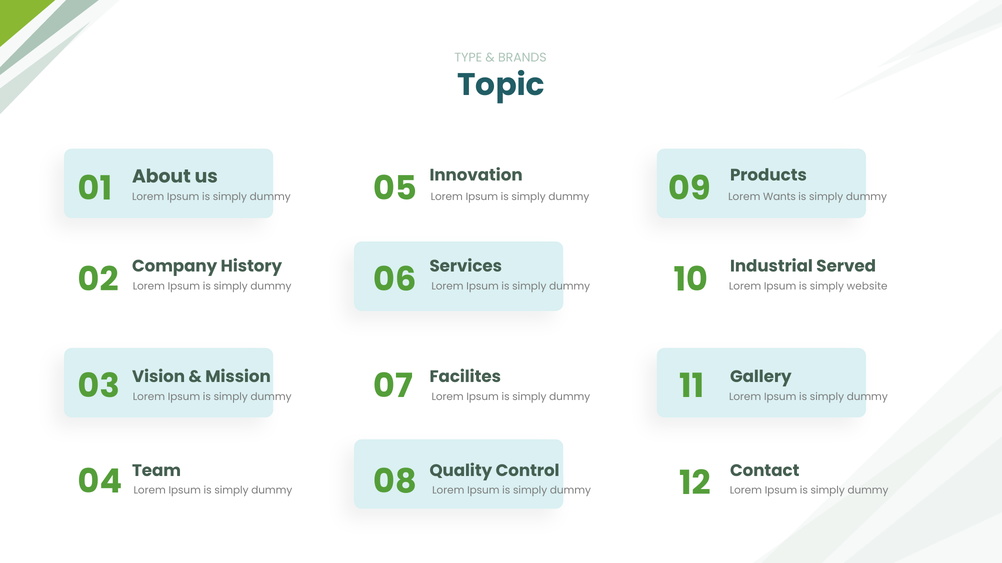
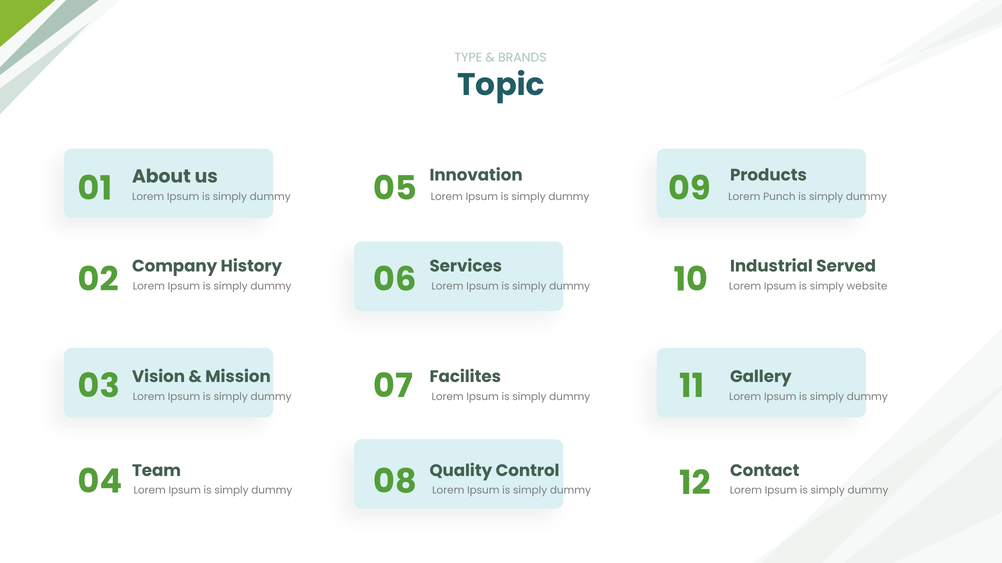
Wants: Wants -> Punch (779, 197)
